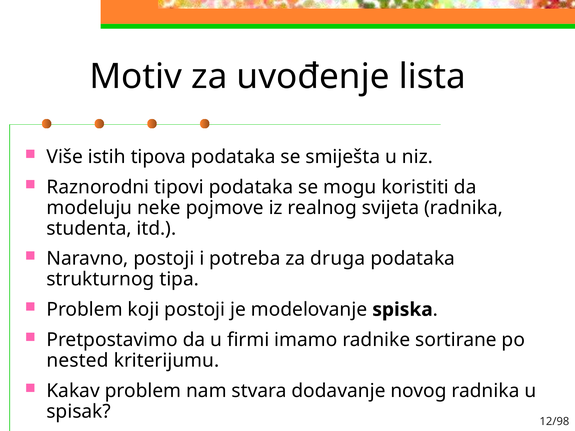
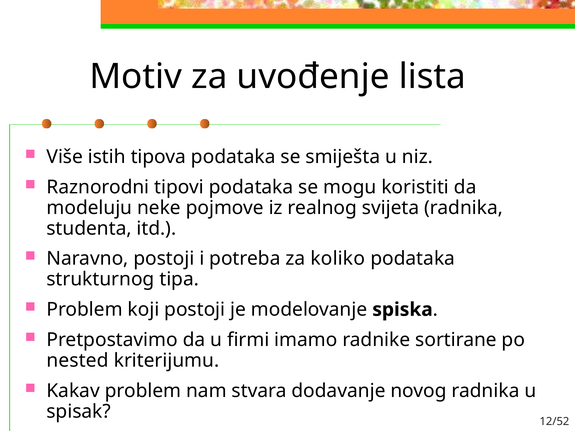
druga: druga -> koliko (338, 259)
12/98: 12/98 -> 12/52 (554, 422)
